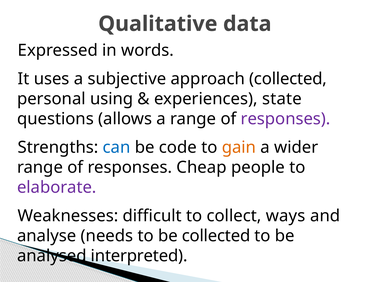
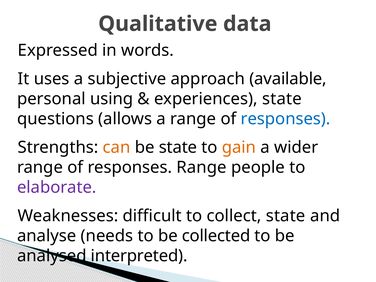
approach collected: collected -> available (288, 79)
responses colour: purple -> blue (286, 119)
can colour: blue -> orange (117, 147)
be code: code -> state (178, 147)
responses Cheap: Cheap -> Range (202, 167)
collect ways: ways -> state (286, 216)
